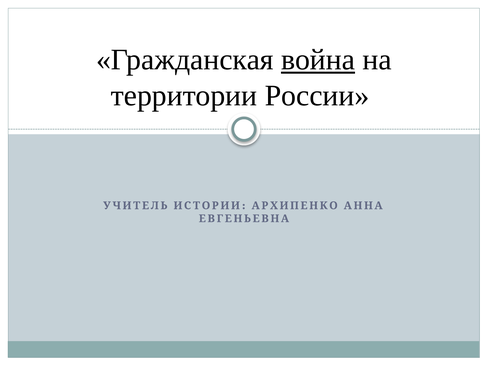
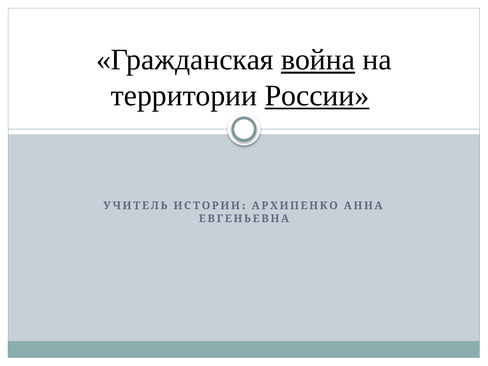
России underline: none -> present (317, 96)
